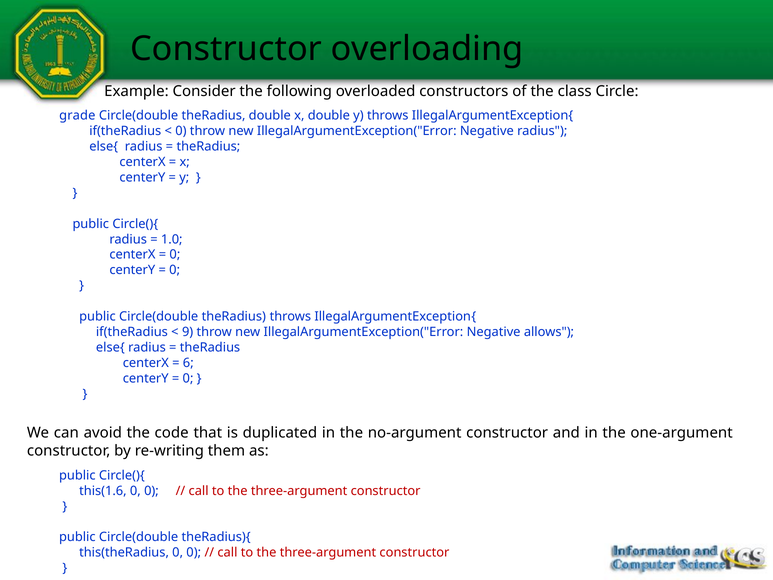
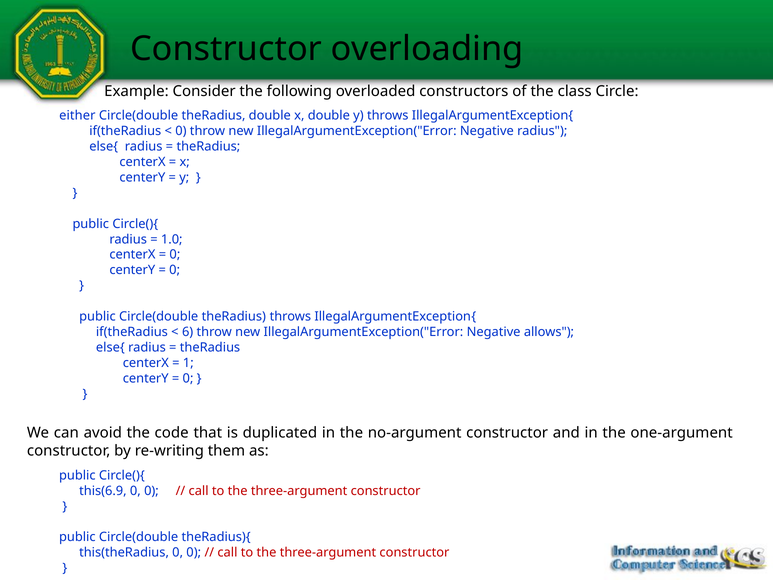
grade: grade -> either (77, 115)
9: 9 -> 6 (188, 332)
6: 6 -> 1 (188, 363)
this(1.6: this(1.6 -> this(6.9 (103, 491)
